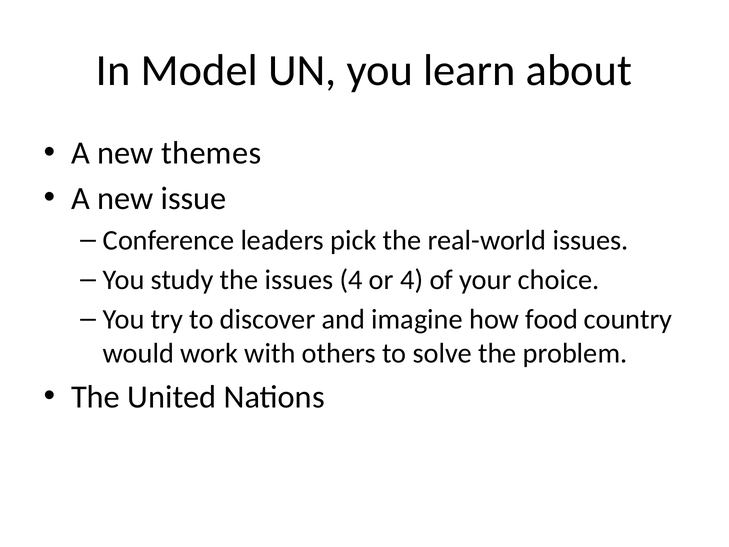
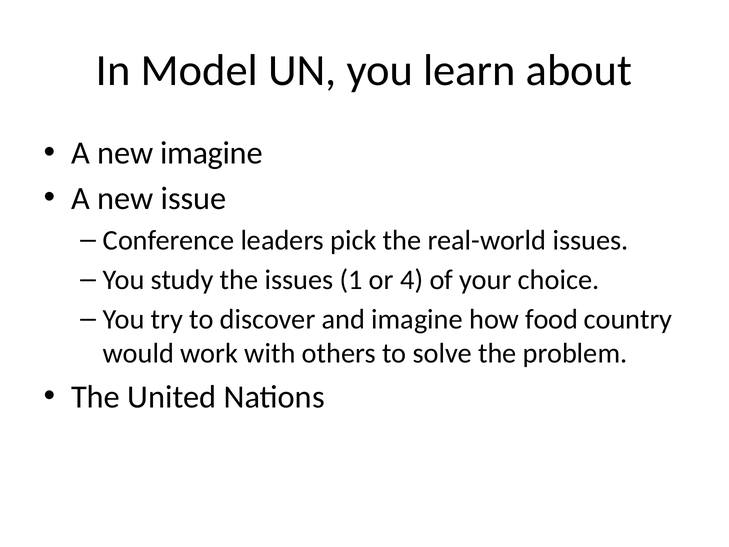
new themes: themes -> imagine (211, 153)
issues 4: 4 -> 1 (351, 280)
